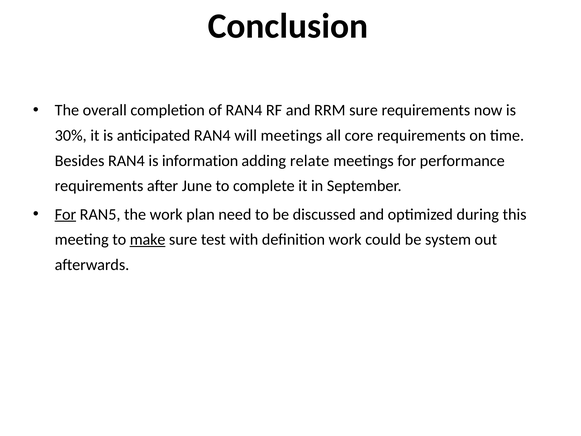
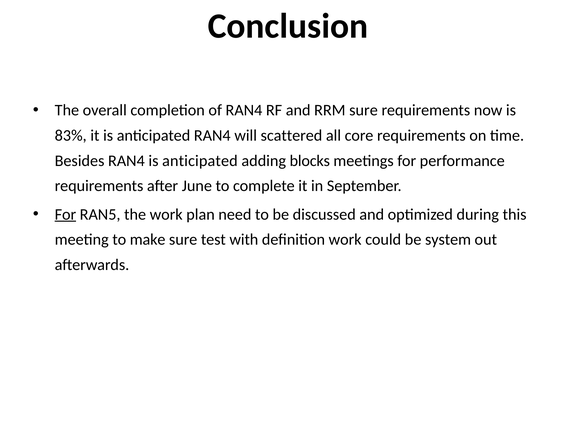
30%: 30% -> 83% (71, 135)
will meetings: meetings -> scattered (291, 135)
RAN4 is information: information -> anticipated (200, 161)
relate: relate -> blocks (310, 161)
make underline: present -> none (148, 239)
